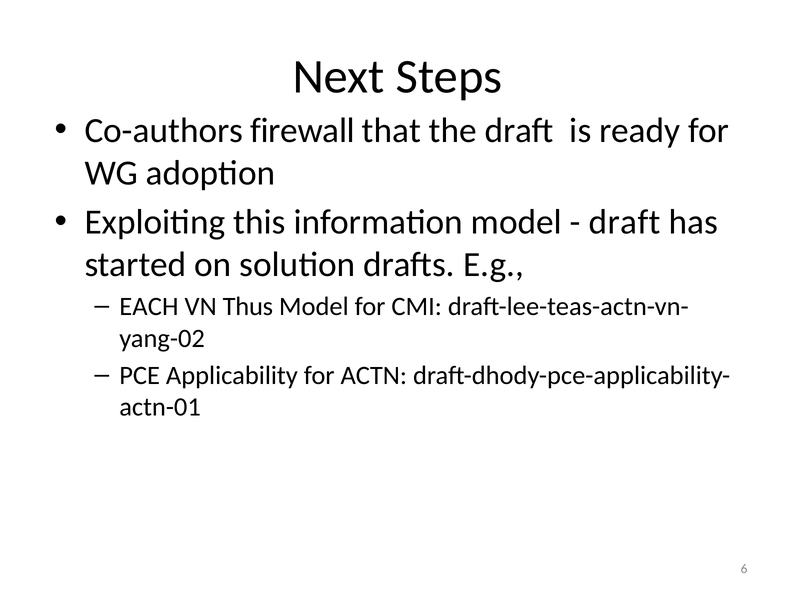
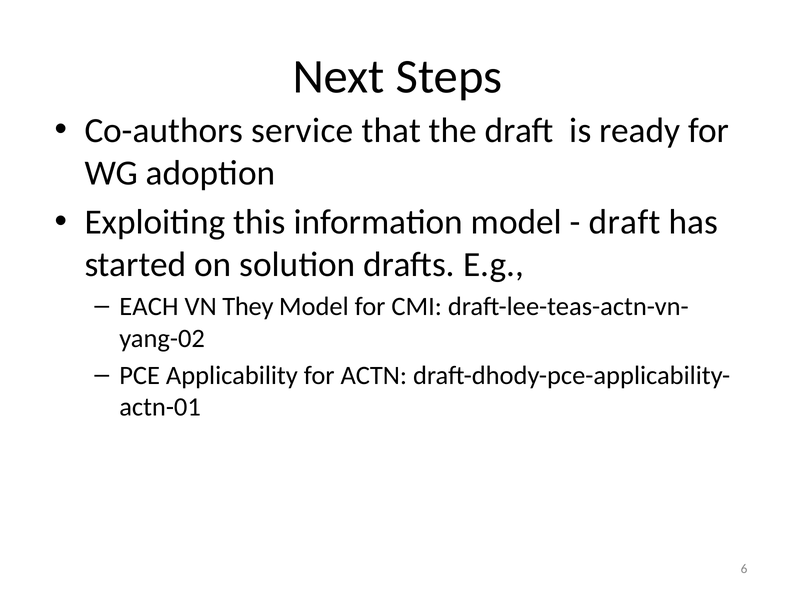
firewall: firewall -> service (302, 131)
Thus: Thus -> They (248, 307)
